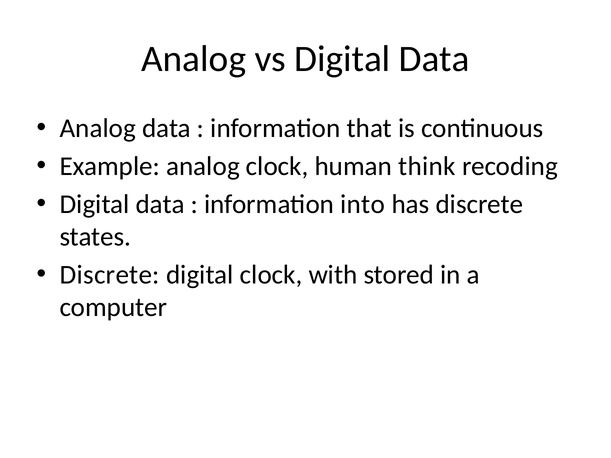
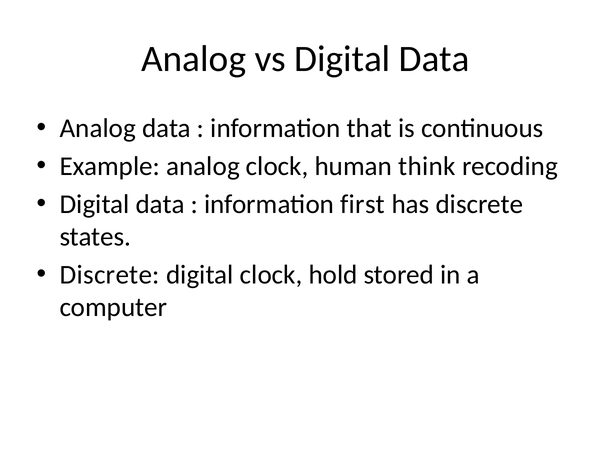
into: into -> first (363, 204)
with: with -> hold (333, 275)
